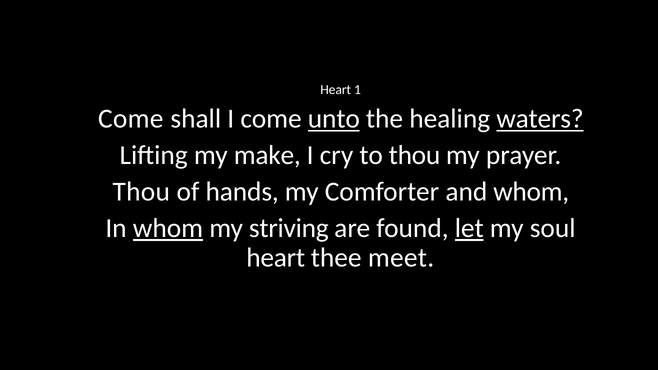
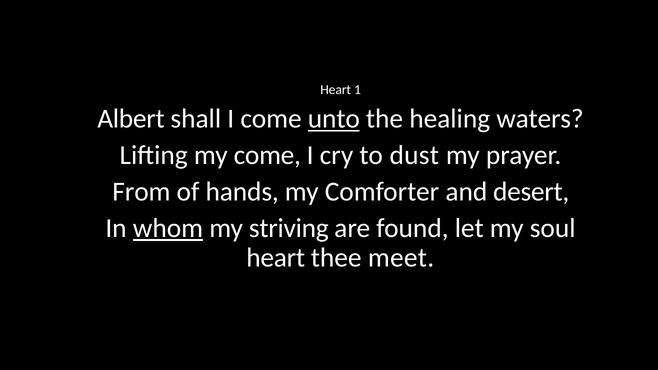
Come: Come -> Albert (131, 119)
waters underline: present -> none (540, 119)
my make: make -> come (267, 155)
to thou: thou -> dust (414, 155)
Thou: Thou -> From (141, 192)
and whom: whom -> desert (531, 192)
let underline: present -> none (469, 228)
